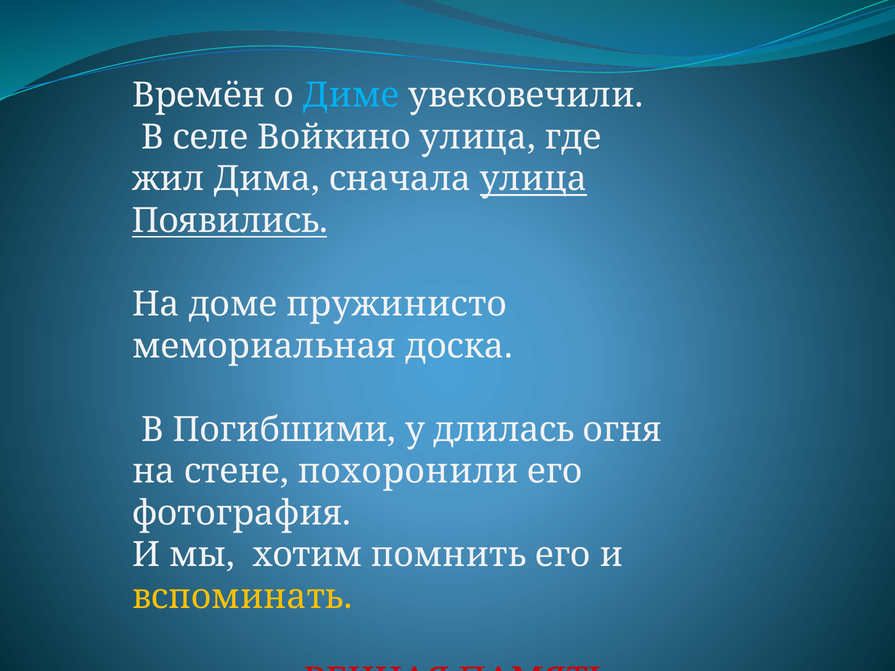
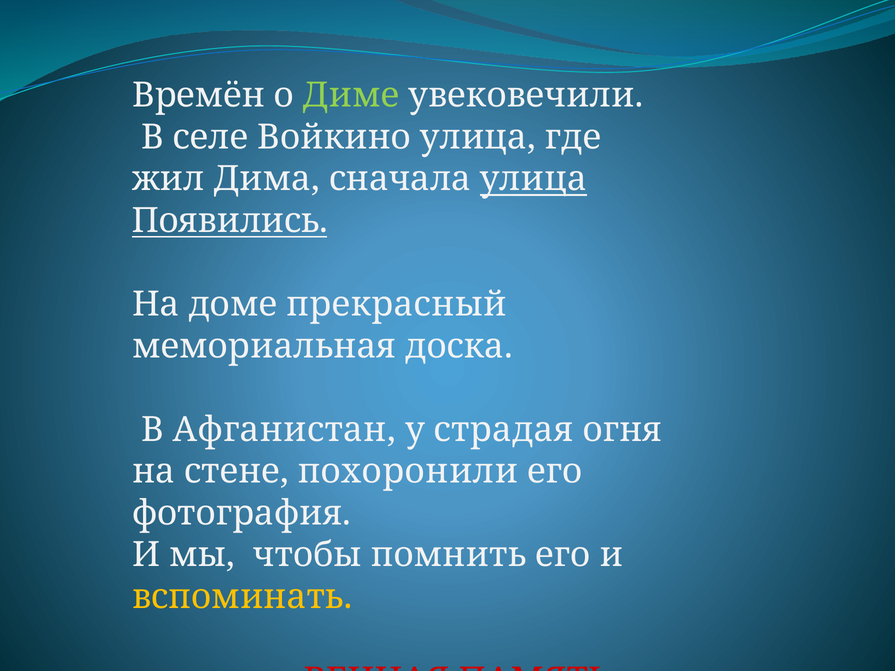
Диме colour: light blue -> light green (351, 95)
пружинисто: пружинисто -> прекрасный (397, 304)
Погибшими: Погибшими -> Афганистан (284, 430)
длилась: длилась -> страдая (504, 430)
хотим: хотим -> чтобы (307, 555)
